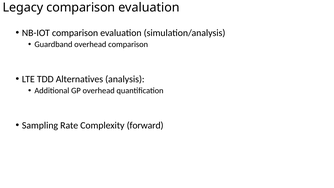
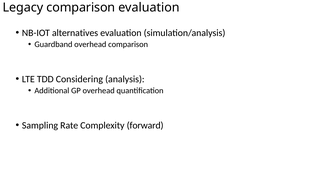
NB-IOT comparison: comparison -> alternatives (75, 33)
Alternatives: Alternatives -> Considering (79, 79)
